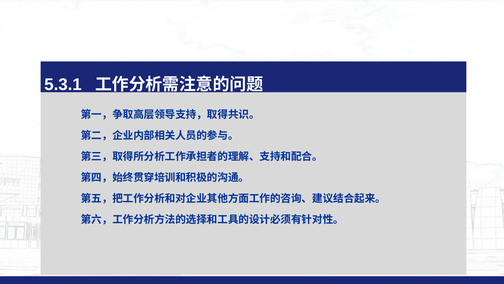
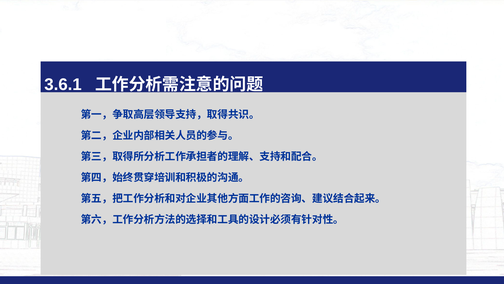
5.3.1: 5.3.1 -> 3.6.1 (63, 85)
